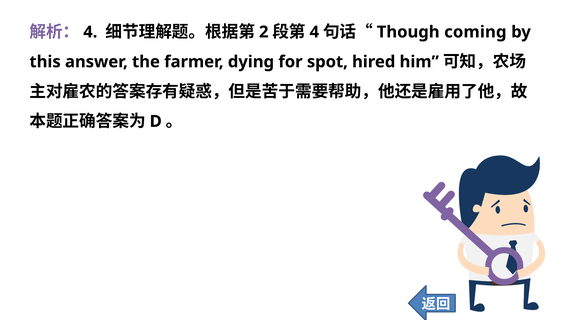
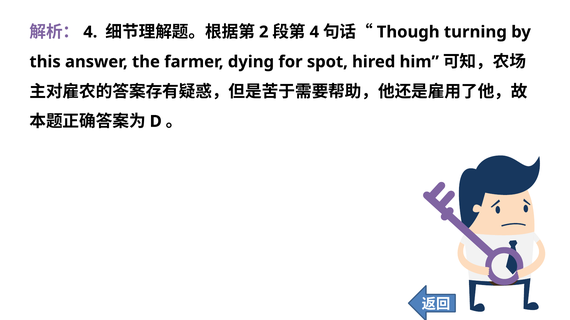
coming: coming -> turning (475, 32)
